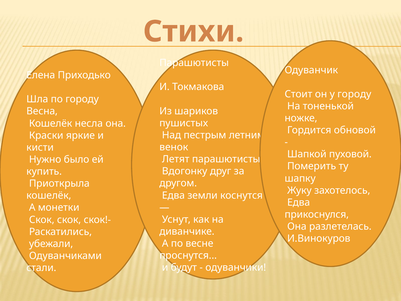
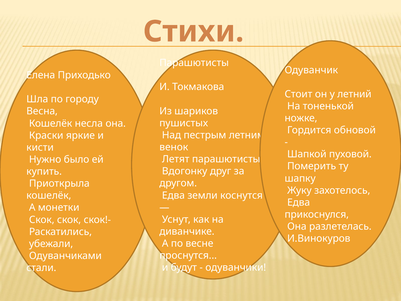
у городу: городу -> летний (354, 94)
